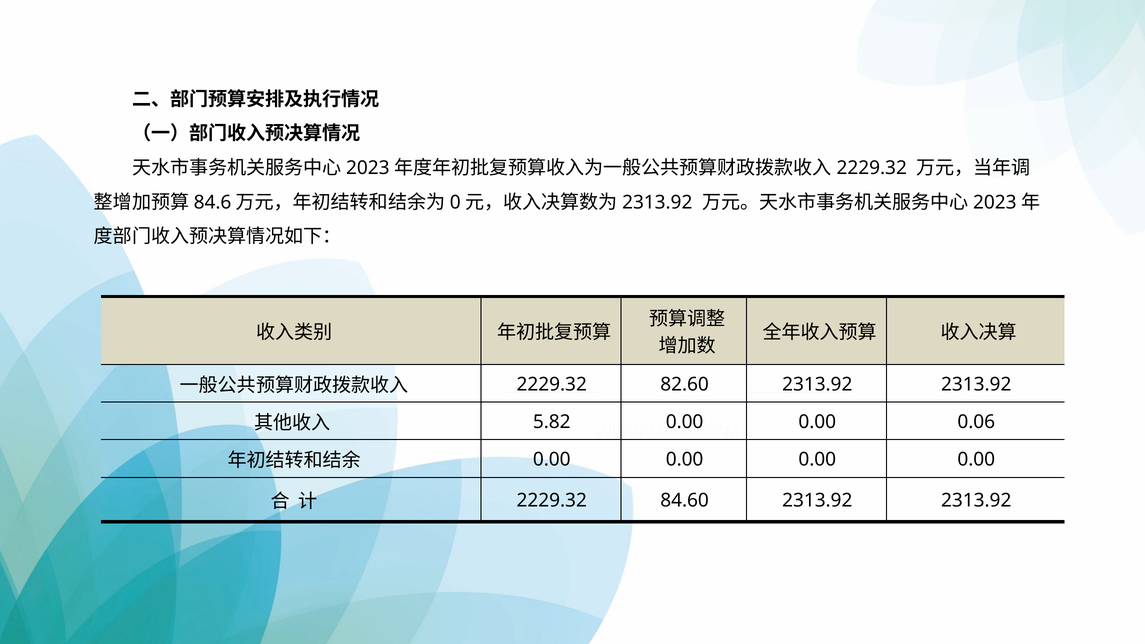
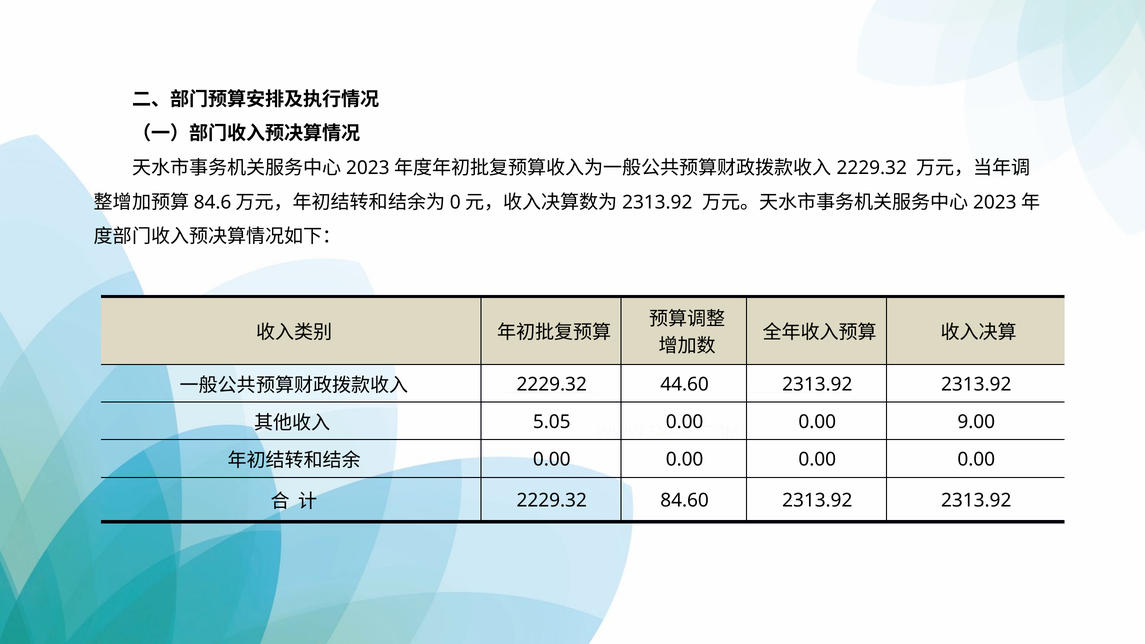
82.60: 82.60 -> 44.60 (685, 384)
5.82: 5.82 -> 5.05 (552, 422)
0.06: 0.06 -> 9.00 (976, 422)
